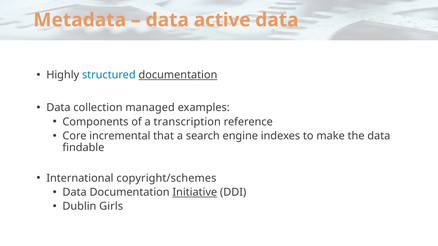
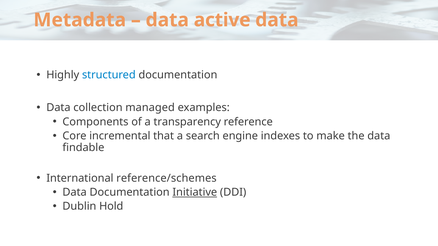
documentation underline: present -> none (178, 75)
transcription: transcription -> transparency (187, 122)
copyright/schemes: copyright/schemes -> reference/schemes (166, 178)
Girls: Girls -> Hold (111, 207)
